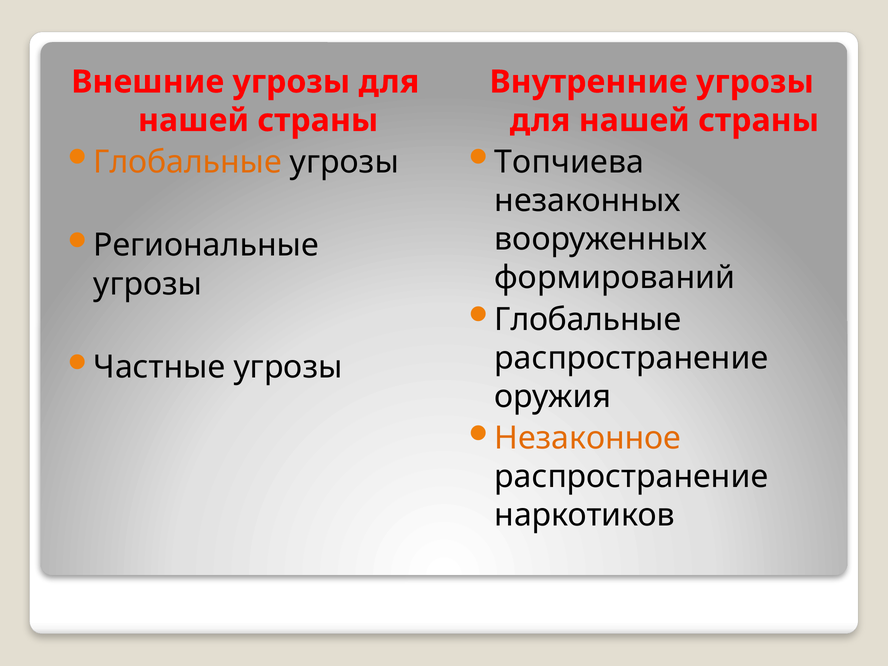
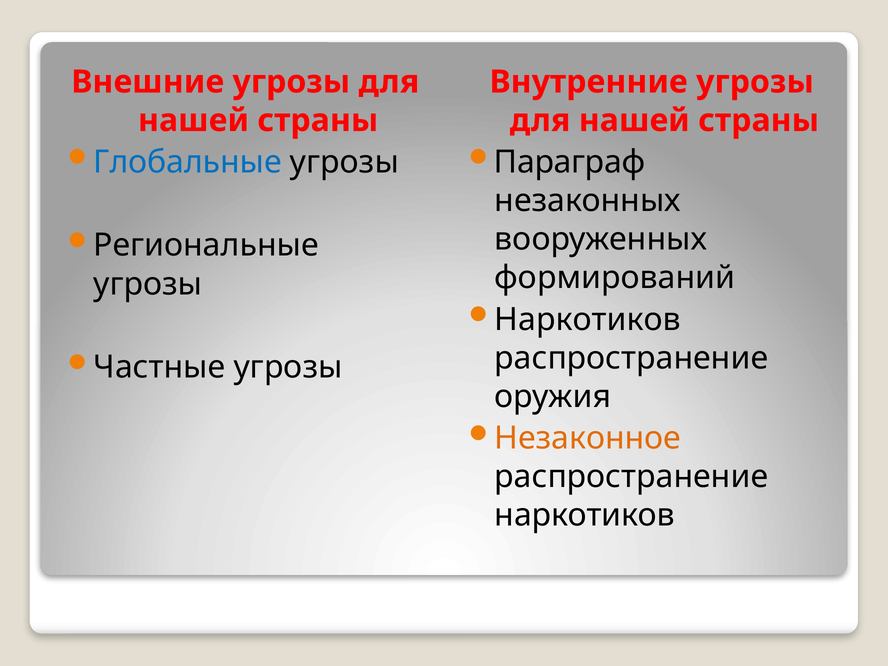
Глобальные colour: orange -> blue (188, 162)
Топчиева: Топчиева -> Параграф (570, 162)
Глобальные: Глобальные -> Наркотиков (588, 319)
